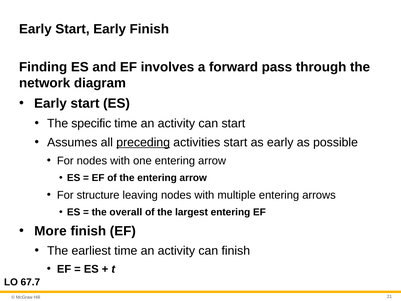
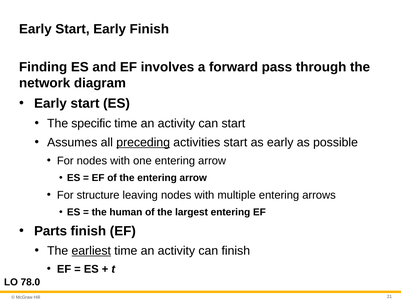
overall: overall -> human (126, 212)
More: More -> Parts (51, 231)
earliest underline: none -> present (91, 251)
67.7: 67.7 -> 78.0 (30, 282)
